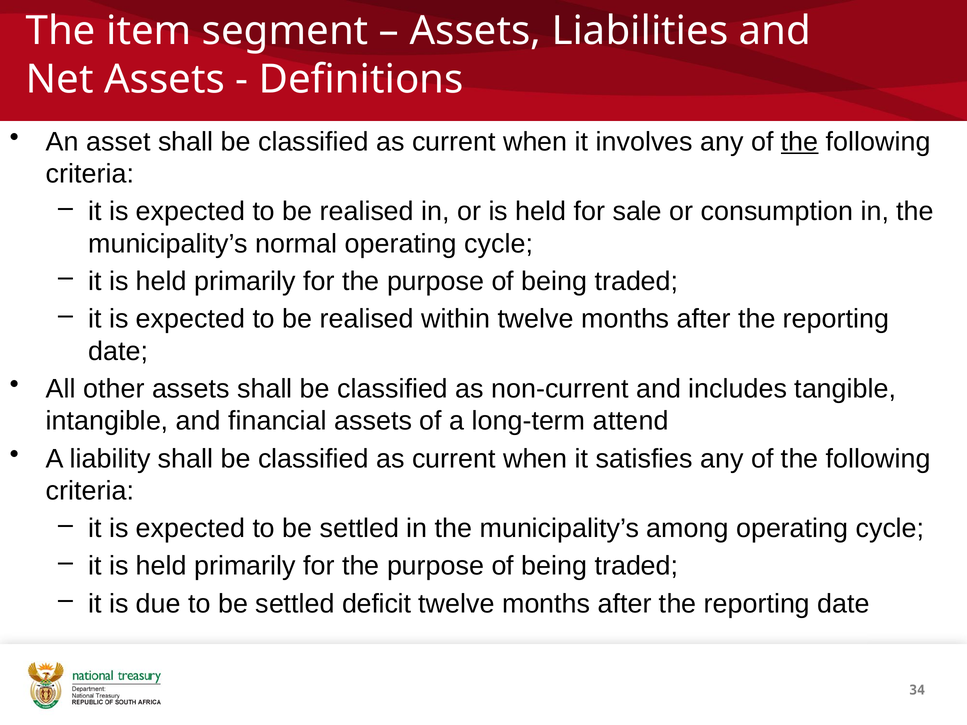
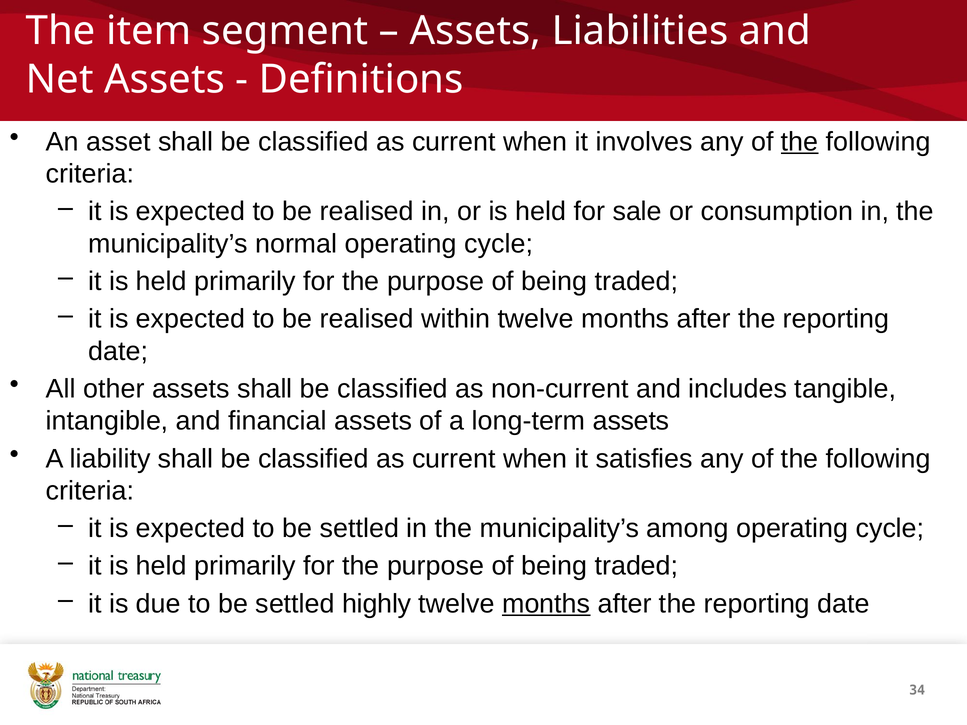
long-term attend: attend -> assets (631, 421)
deficit: deficit -> highly (377, 604)
months underline: none -> present (546, 604)
